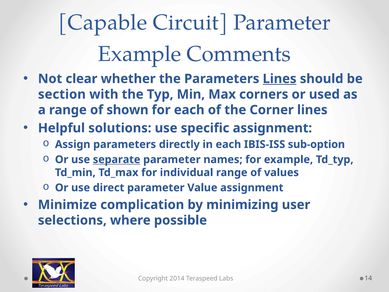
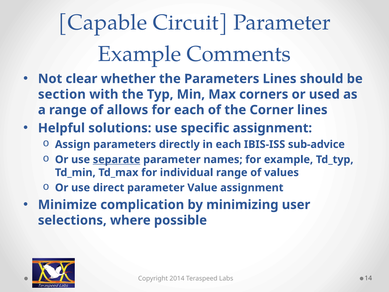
Lines underline: present -> none (280, 79)
shown: shown -> allows (127, 110)
sub-option: sub-option -> sub-advice (316, 144)
